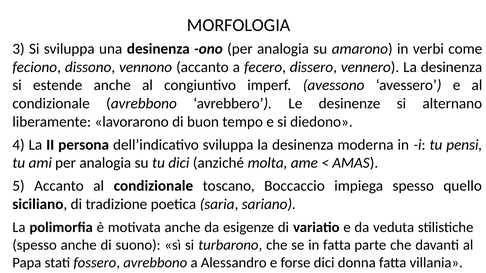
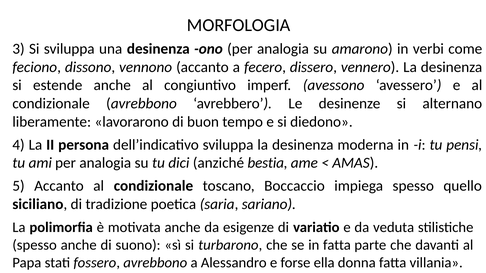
molta: molta -> bestia (268, 163)
forse dici: dici -> ella (324, 263)
